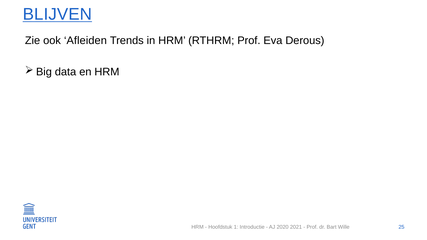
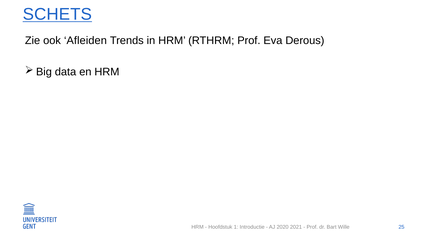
BLIJVEN: BLIJVEN -> SCHETS (57, 14)
